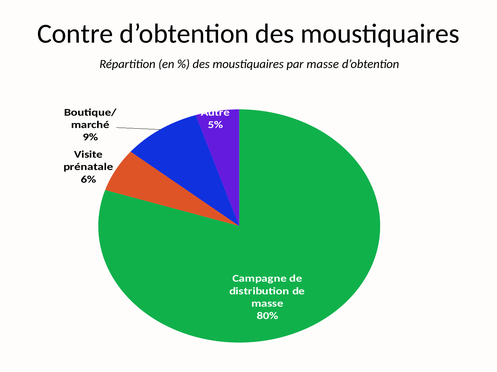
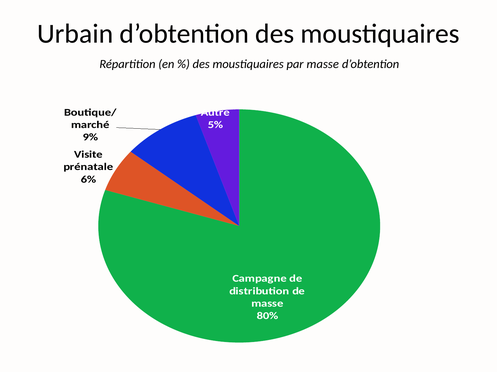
Contre: Contre -> Urbain (75, 34)
